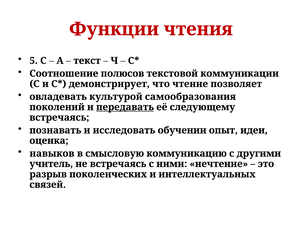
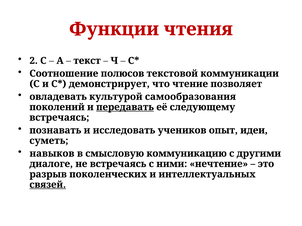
5: 5 -> 2 (34, 61)
обучении: обучении -> учеников (182, 131)
оценка: оценка -> суметь (49, 141)
учитель: учитель -> диалоге (51, 164)
связей underline: none -> present (48, 185)
